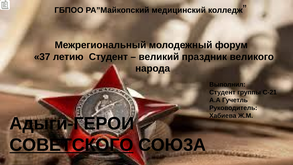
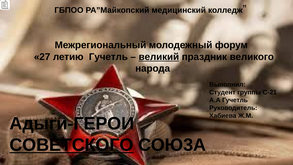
37: 37 -> 27 (42, 57)
летию Студент: Студент -> Гучетль (108, 57)
великий underline: none -> present (159, 57)
